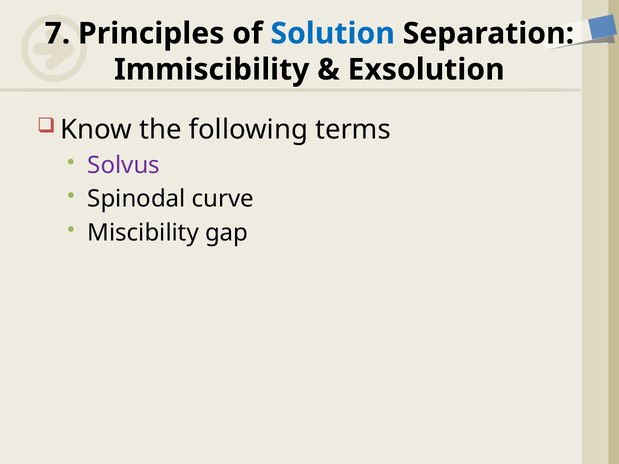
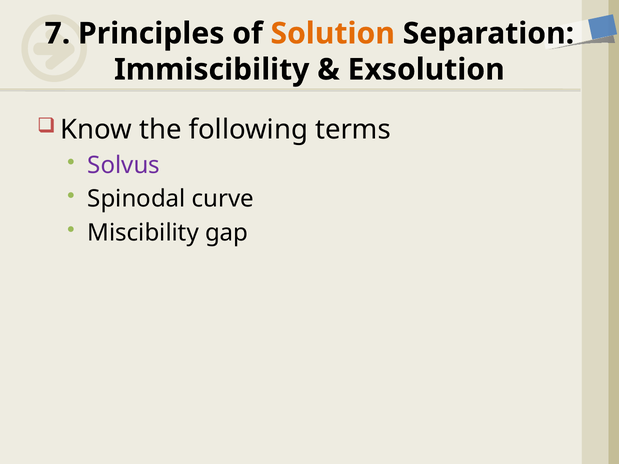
Solution colour: blue -> orange (333, 34)
